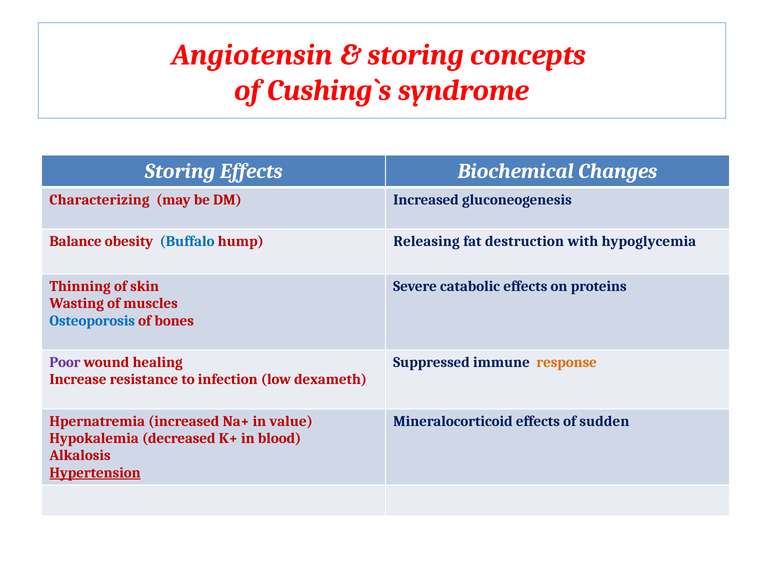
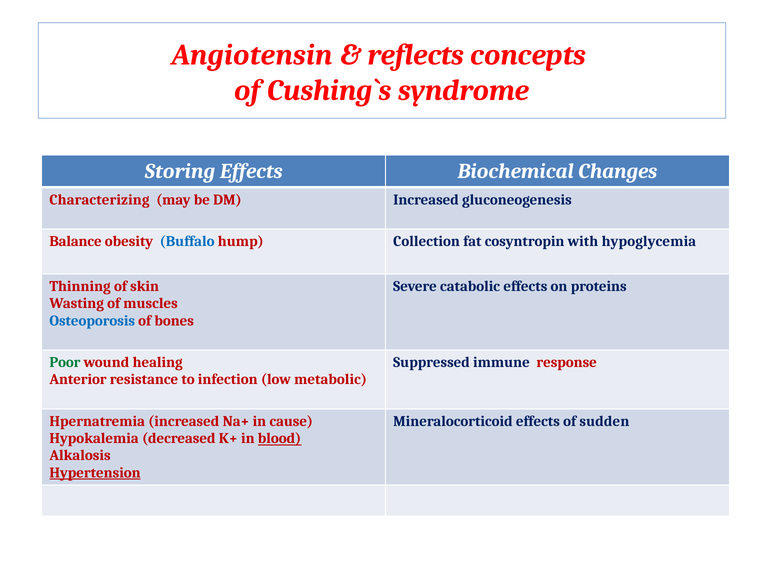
storing: storing -> reflects (416, 55)
Releasing: Releasing -> Collection (427, 241)
destruction: destruction -> cosyntropin (525, 241)
Poor colour: purple -> green (65, 362)
response colour: orange -> red (567, 362)
Increase: Increase -> Anterior (78, 380)
dexameth: dexameth -> metabolic (331, 380)
value: value -> cause (291, 421)
blood underline: none -> present (280, 438)
